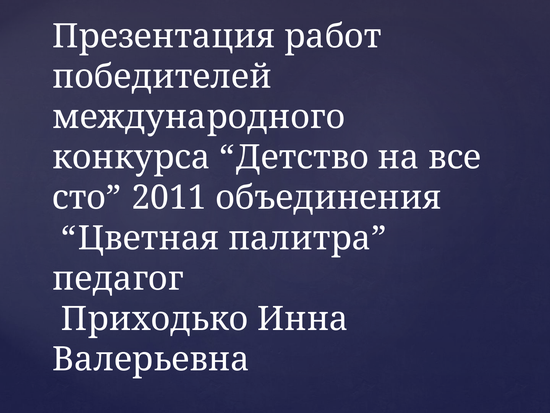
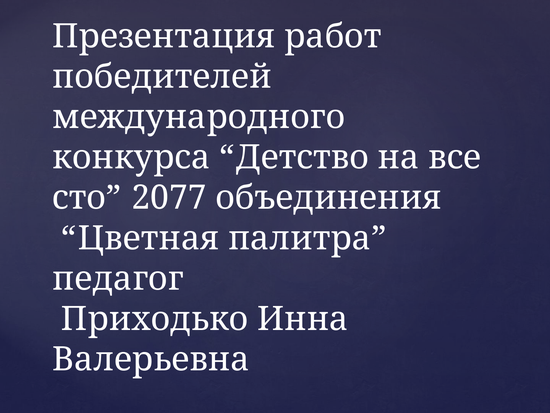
2011: 2011 -> 2077 (169, 198)
